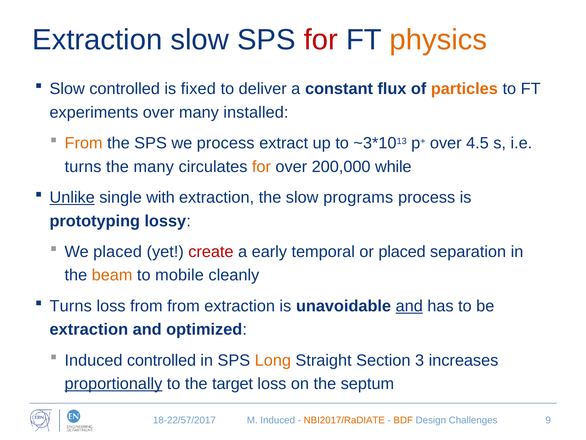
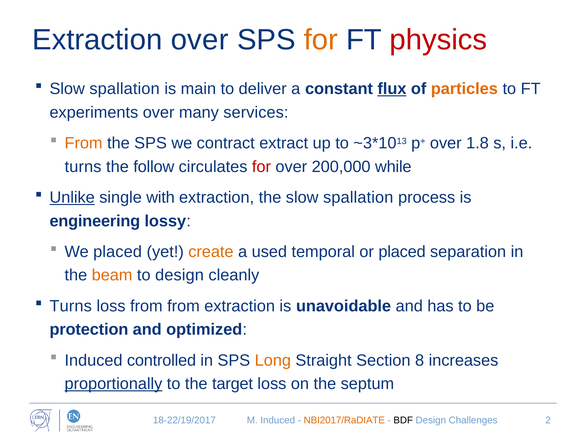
Extraction slow: slow -> over (200, 40)
for colour: red -> orange (321, 40)
physics colour: orange -> red (438, 40)
controlled: controlled -> spallation (125, 89)
fixed: fixed -> main (198, 89)
flux underline: none -> present (392, 89)
installed: installed -> services (256, 112)
we process: process -> contract (226, 143)
4.5: 4.5 -> 1.8 (477, 143)
the many: many -> follow (154, 167)
for colour: orange -> red (261, 167)
the slow programs: programs -> spallation (358, 197)
prototyping: prototyping -> engineering (95, 221)
create colour: red -> orange (211, 251)
early: early -> used (269, 251)
to mobile: mobile -> design (180, 275)
and underline: present -> none (409, 306)
extraction: extraction -> protection (89, 329)
3: 3 -> 8 (420, 360)
18-22/57/2017: 18-22/57/2017 -> 18-22/19/2017 (184, 420)
BDF colour: orange -> black (403, 420)
9: 9 -> 2 (548, 420)
